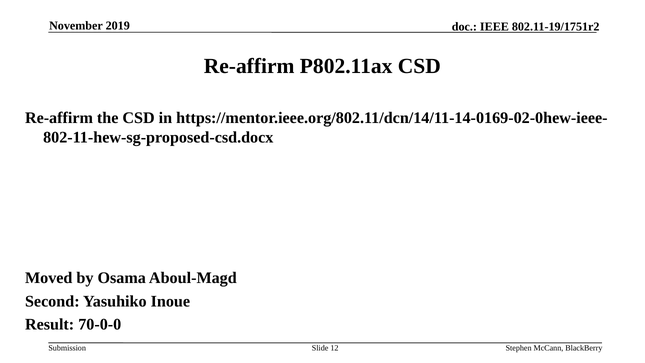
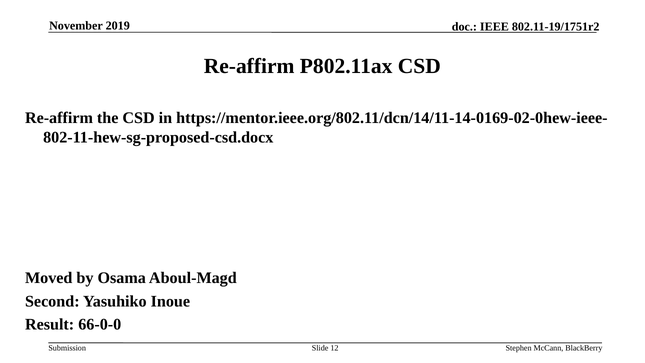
70-0-0: 70-0-0 -> 66-0-0 (100, 324)
